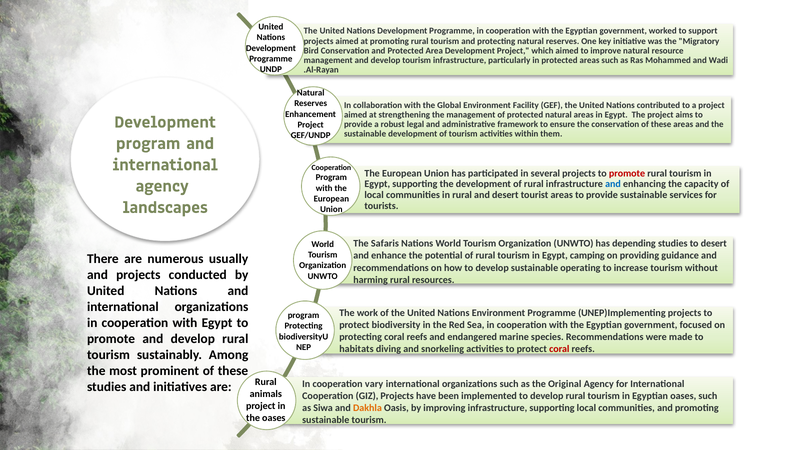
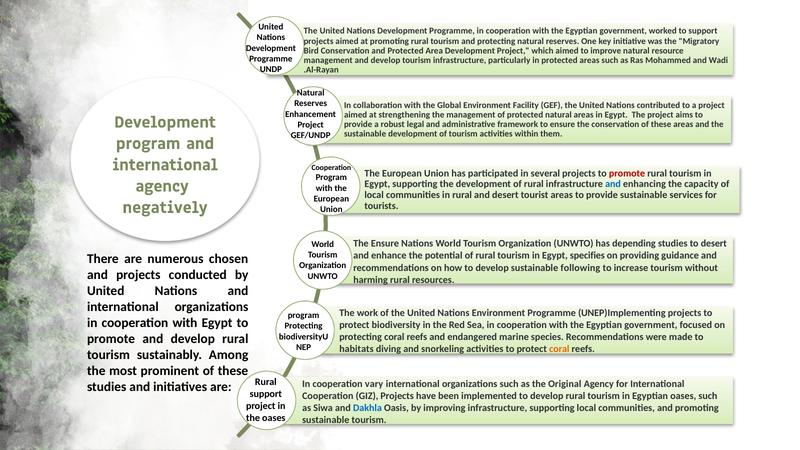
landscapes: landscapes -> negatively (165, 207)
The Safaris: Safaris -> Ensure (385, 244)
camping: camping -> specifies (587, 256)
usually: usually -> chosen (229, 259)
operating: operating -> following (580, 268)
coral colour: red -> orange (559, 349)
animals: animals -> support (266, 394)
Dakhla colour: orange -> blue (367, 408)
